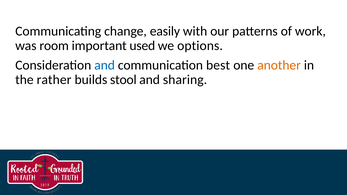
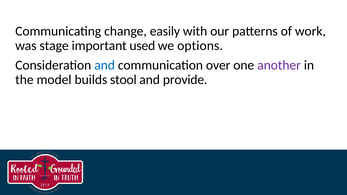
room: room -> stage (54, 46)
best: best -> over (218, 65)
another colour: orange -> purple (279, 65)
rather: rather -> model (54, 80)
sharing: sharing -> provide (185, 80)
